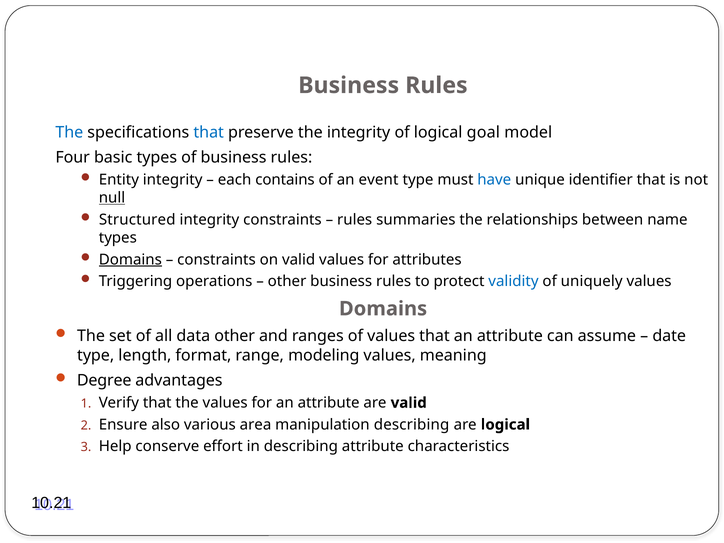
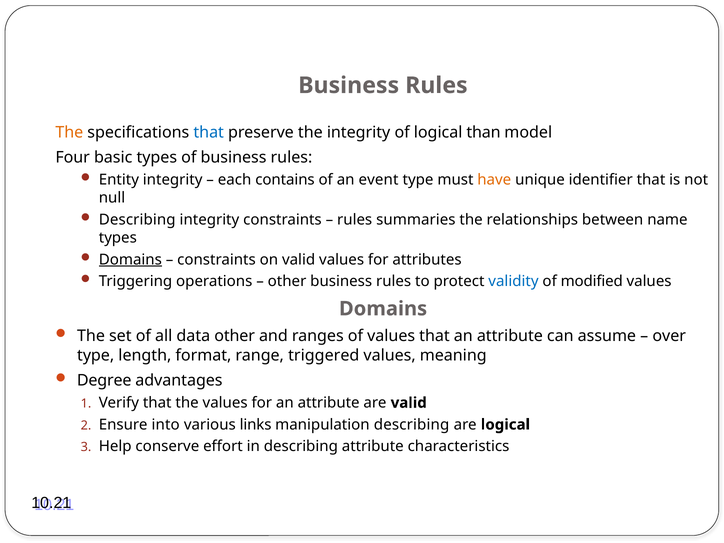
The colour: blue -> orange (69, 132)
goal: goal -> than (484, 132)
have colour: blue -> orange (494, 180)
null underline: present -> none (112, 198)
Structured: Structured -> Describing (137, 220)
uniquely: uniquely -> modified (592, 281)
date: date -> over (669, 336)
modeling: modeling -> triggered (324, 355)
also: also -> into (166, 425)
area: area -> links (256, 425)
